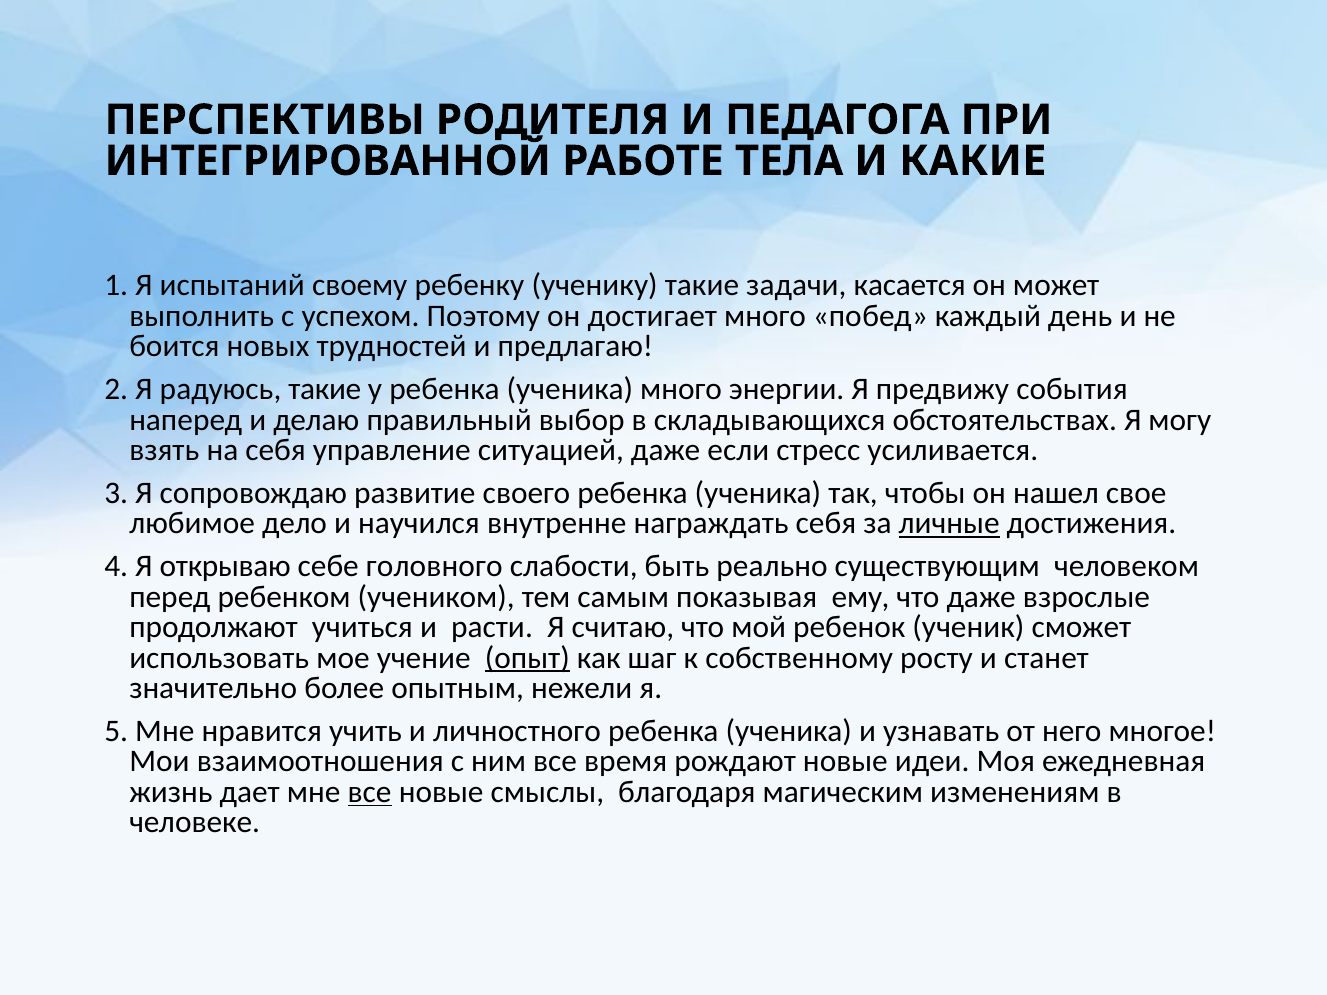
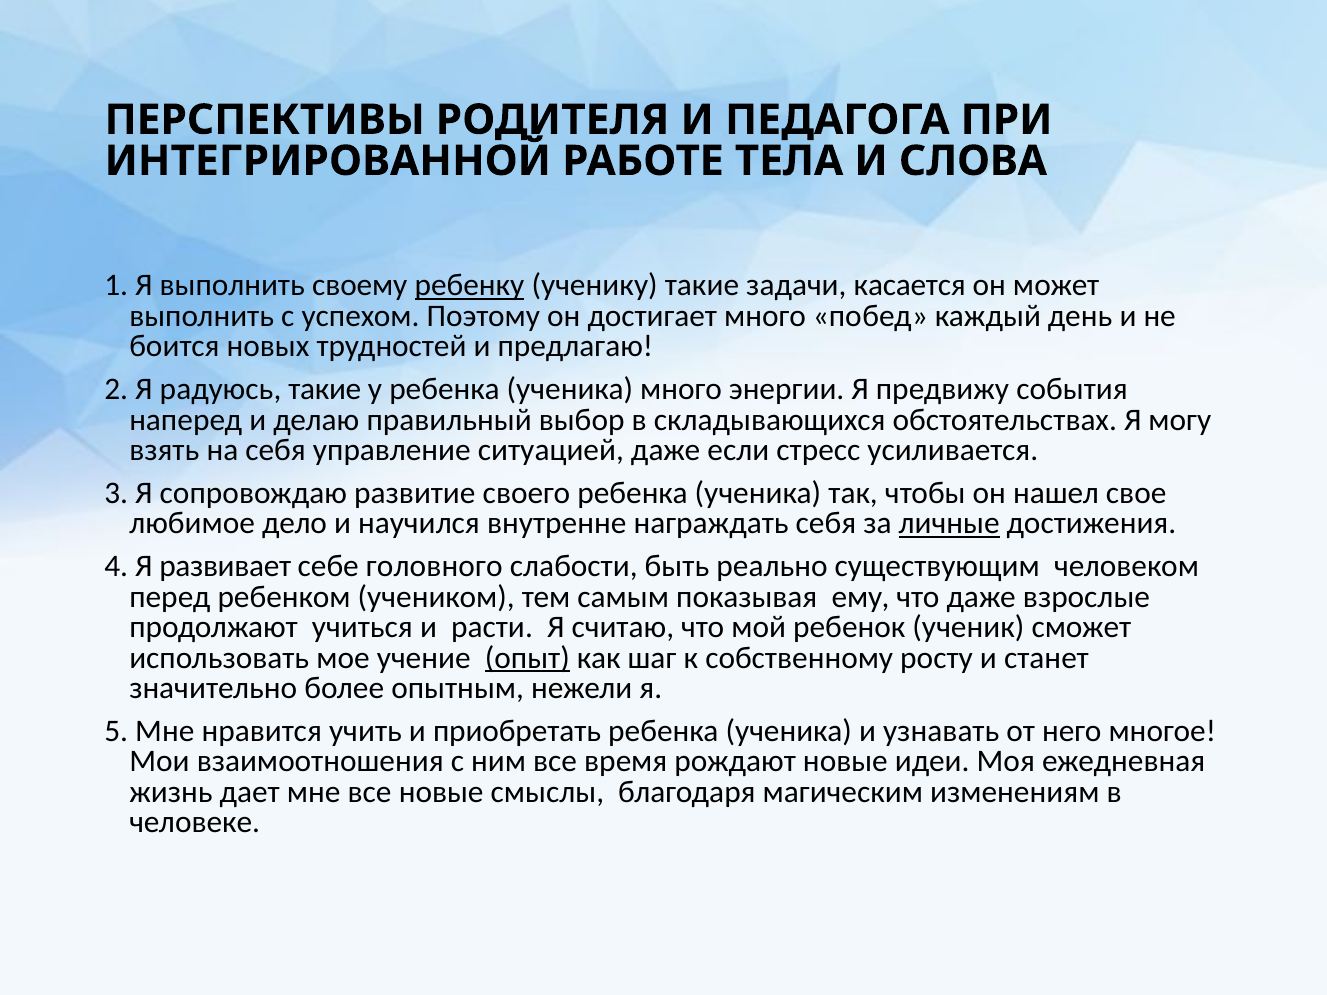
КАКИЕ: КАКИЕ -> СЛОВА (973, 161)
Я испытаний: испытаний -> выполнить (232, 286)
ребенку underline: none -> present (469, 286)
открываю: открываю -> развивает (225, 567)
личностного: личностного -> приобретать (517, 731)
все underline: present -> none (370, 792)
